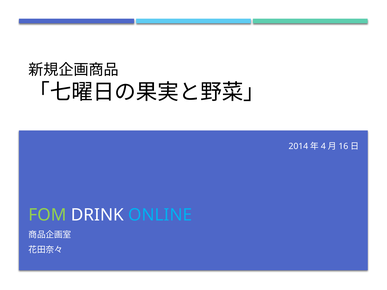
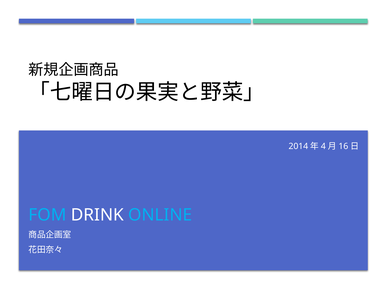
FOM colour: light green -> light blue (47, 215)
